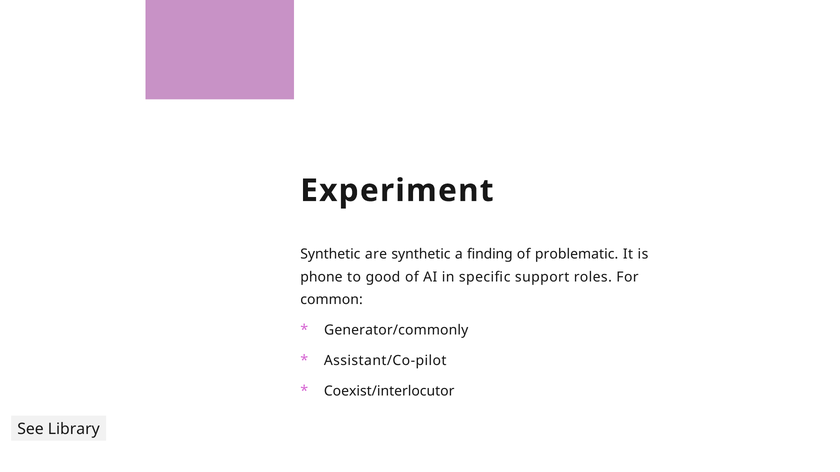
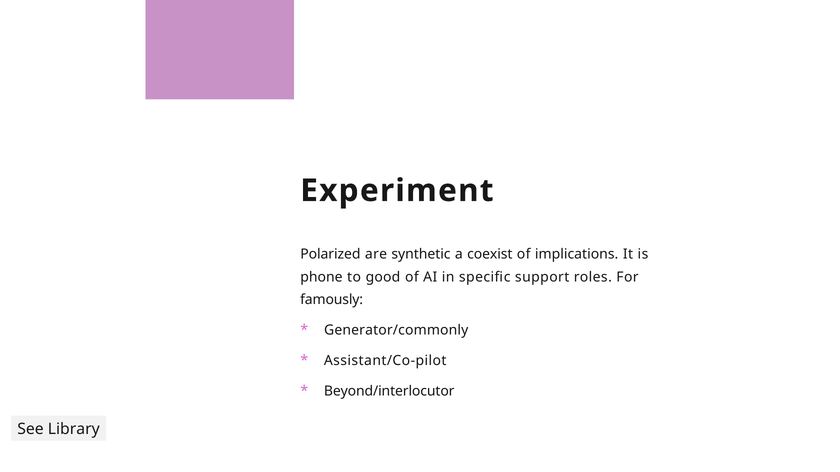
Synthetic: Synthetic -> Polarized (330, 255)
finding: finding -> coexist (490, 255)
problematic: problematic -> implications (577, 255)
common: common -> famously (332, 300)
Coexist/interlocutor: Coexist/interlocutor -> Beyond/interlocutor (389, 391)
